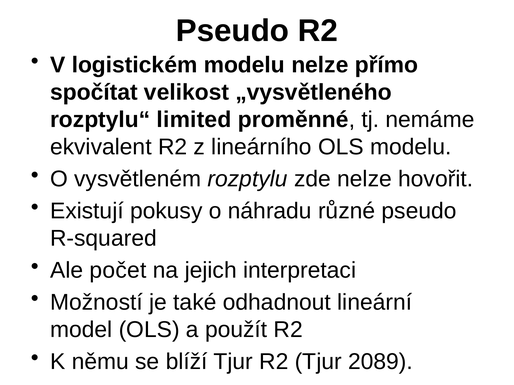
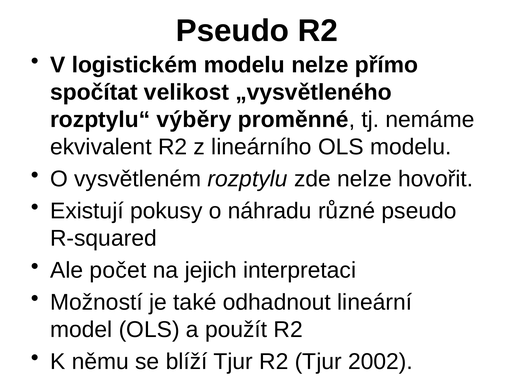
limited: limited -> výběry (194, 120)
2089: 2089 -> 2002 (380, 362)
